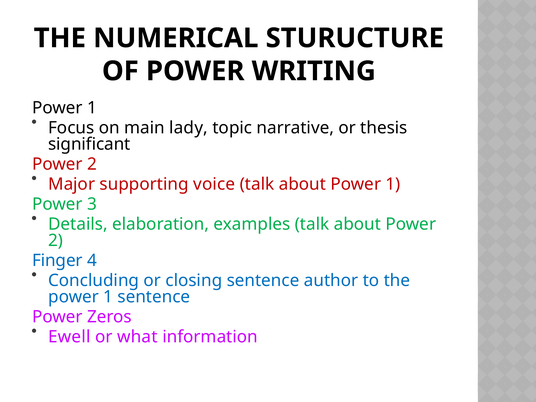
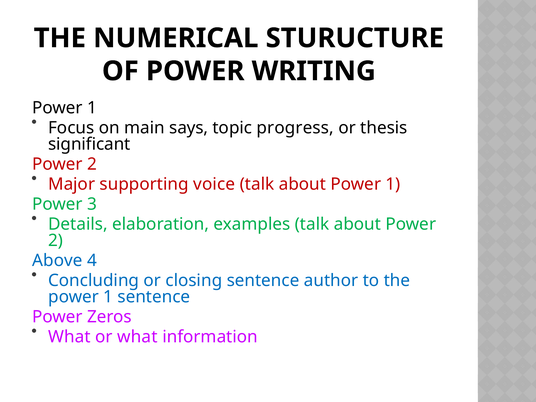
lady: lady -> says (189, 128)
narrative: narrative -> progress (295, 128)
Finger: Finger -> Above (57, 260)
Ewell: Ewell -> What (69, 337)
